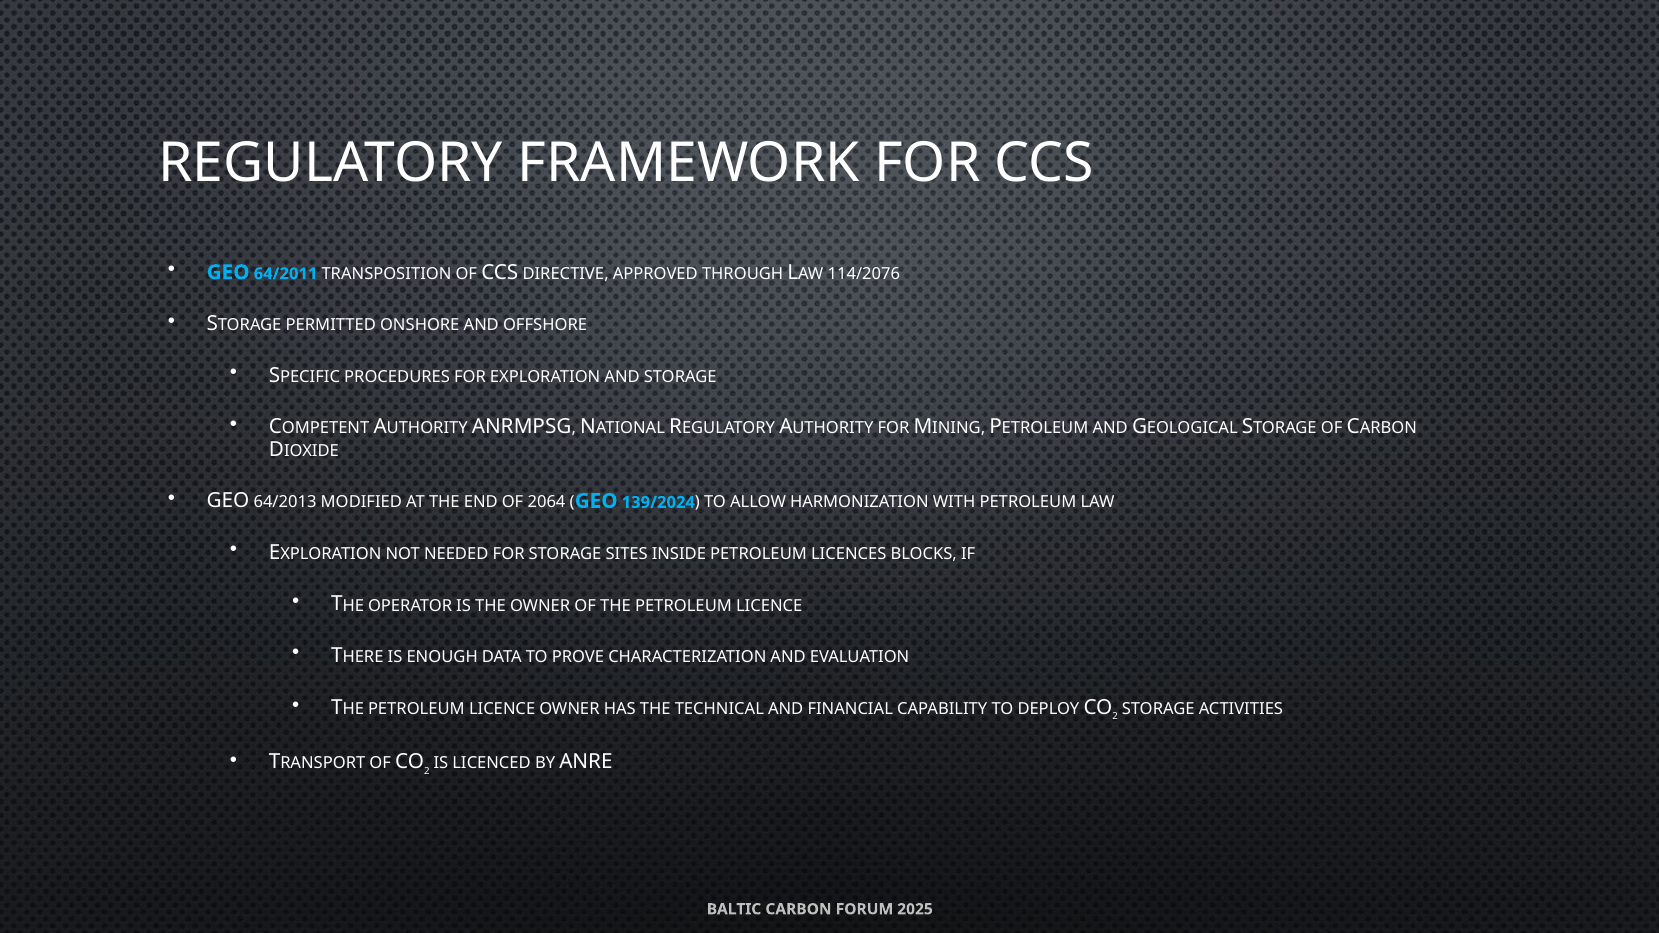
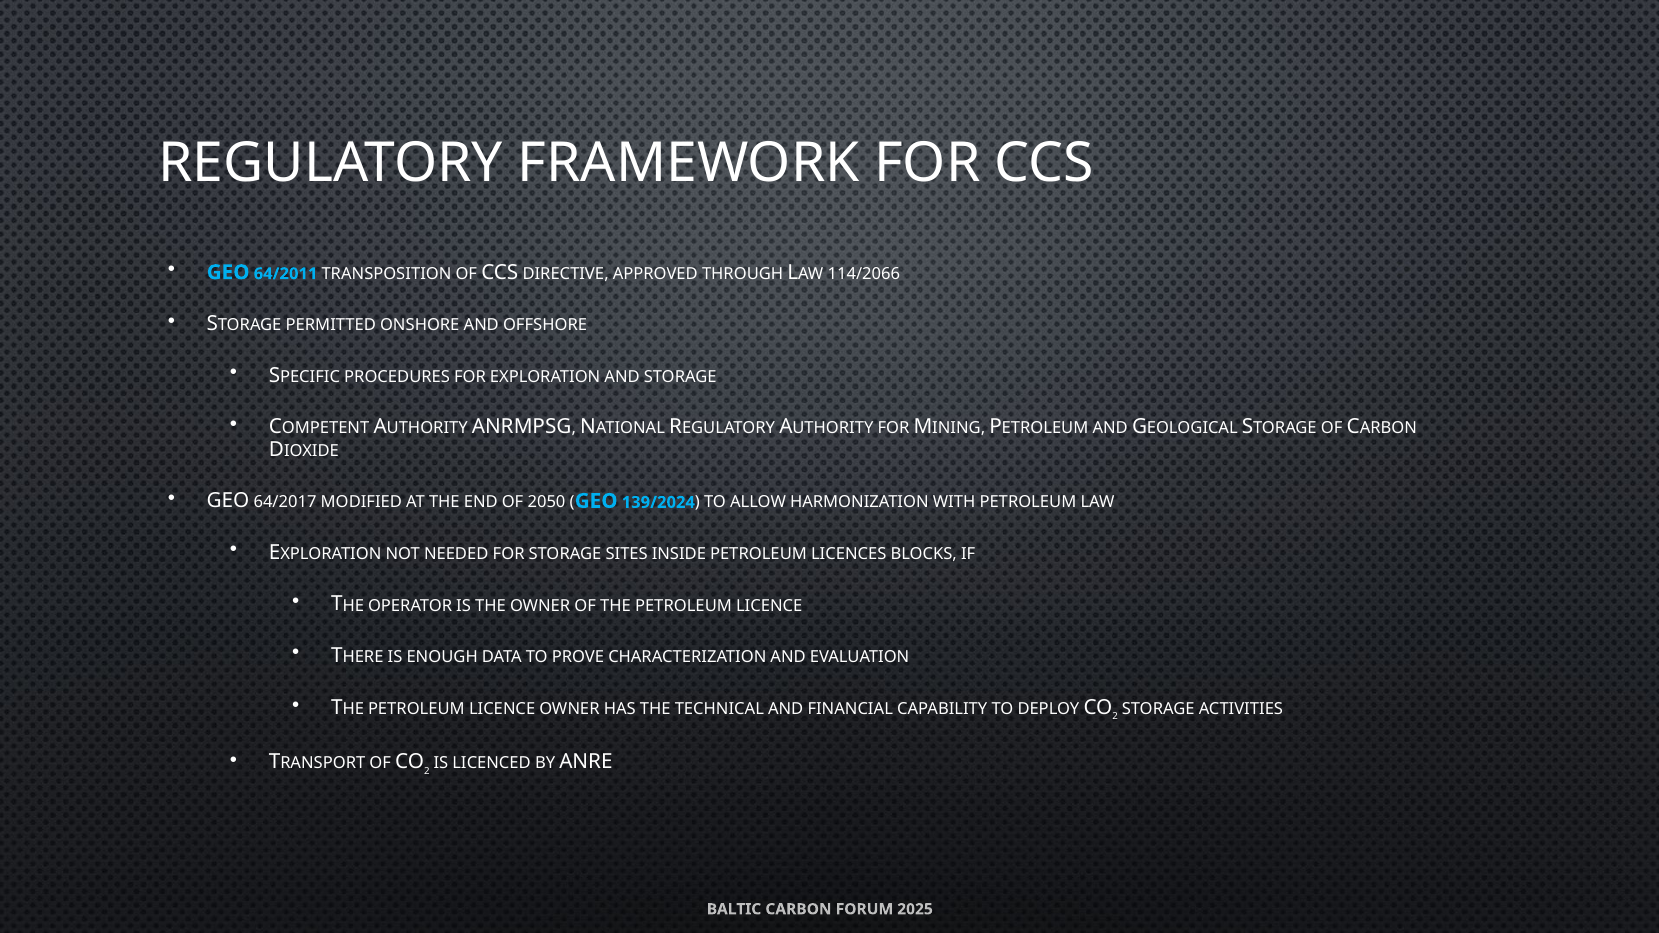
114/2076: 114/2076 -> 114/2066 (864, 274)
64/2013: 64/2013 -> 64/2017 (285, 502)
2064: 2064 -> 2050 (547, 502)
